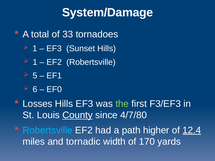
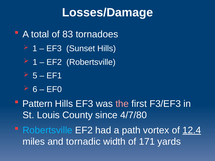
System/Damage: System/Damage -> Losses/Damage (108, 12)
33: 33 -> 83 (68, 34)
Losses: Losses -> Pattern (37, 104)
the colour: light green -> pink (122, 104)
County underline: present -> none (78, 115)
higher: higher -> vortex (156, 130)
170: 170 -> 171 (147, 142)
